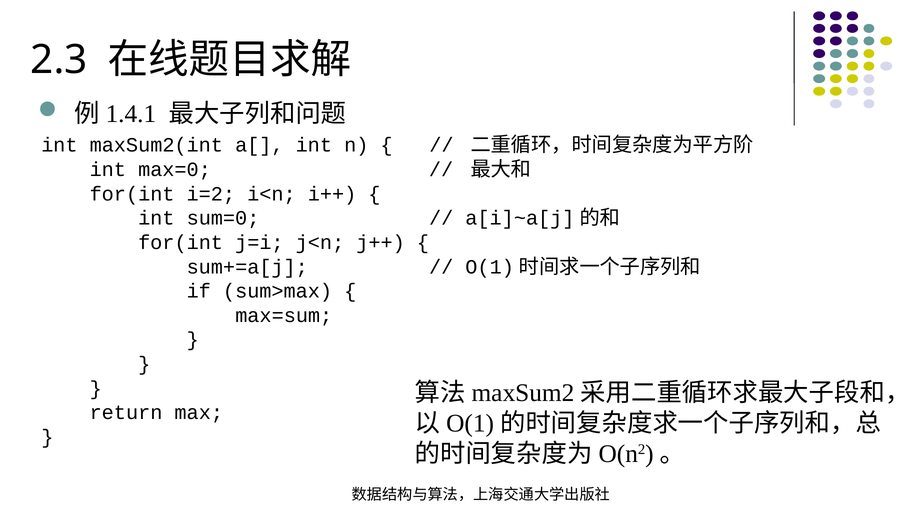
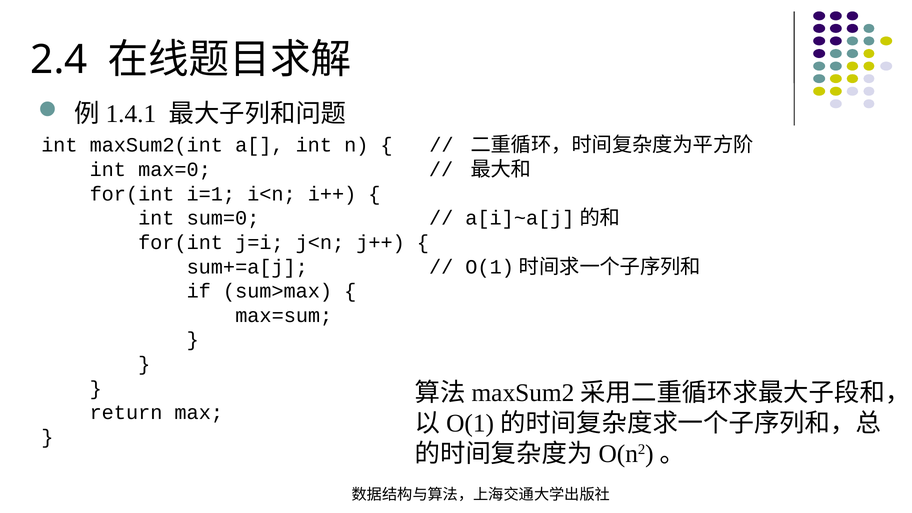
2.3: 2.3 -> 2.4 (59, 60)
i=2: i=2 -> i=1 (211, 194)
